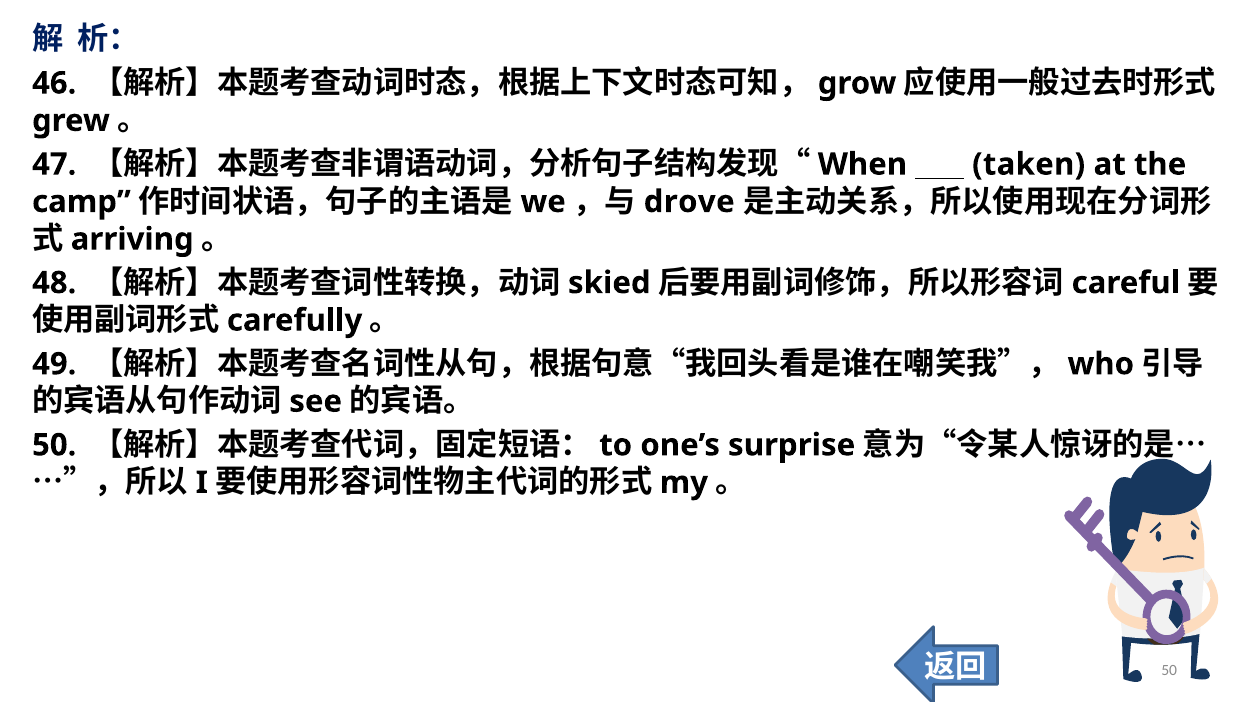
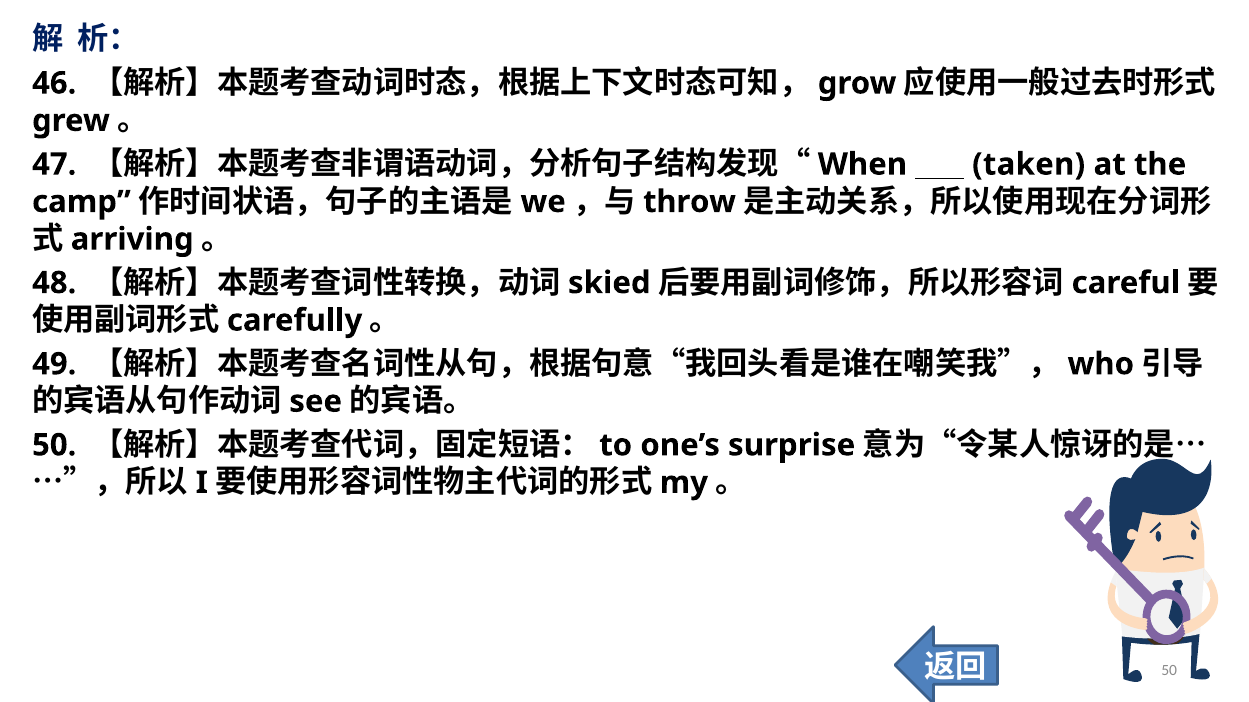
drove: drove -> throw (690, 202)
